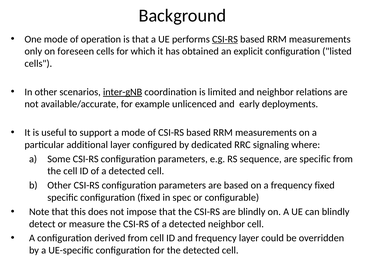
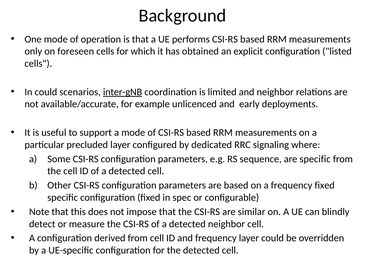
CSI-RS underline: present -> none (225, 39)
In other: other -> could (46, 92)
additional: additional -> precluded (87, 145)
are blindly: blindly -> similar (252, 212)
